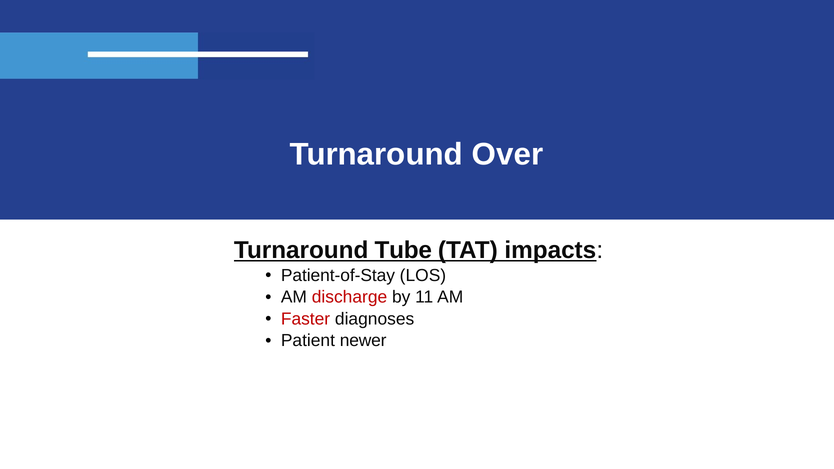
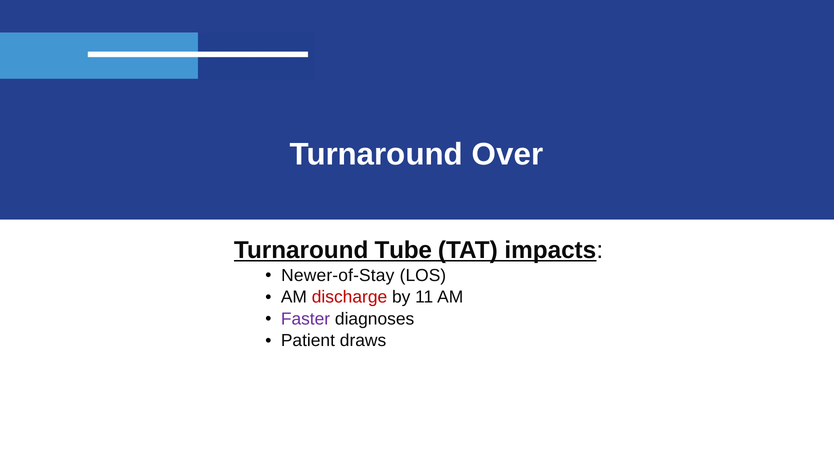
Patient-of-Stay: Patient-of-Stay -> Newer-of-Stay (338, 276)
Faster colour: red -> purple (306, 319)
newer: newer -> draws (363, 341)
